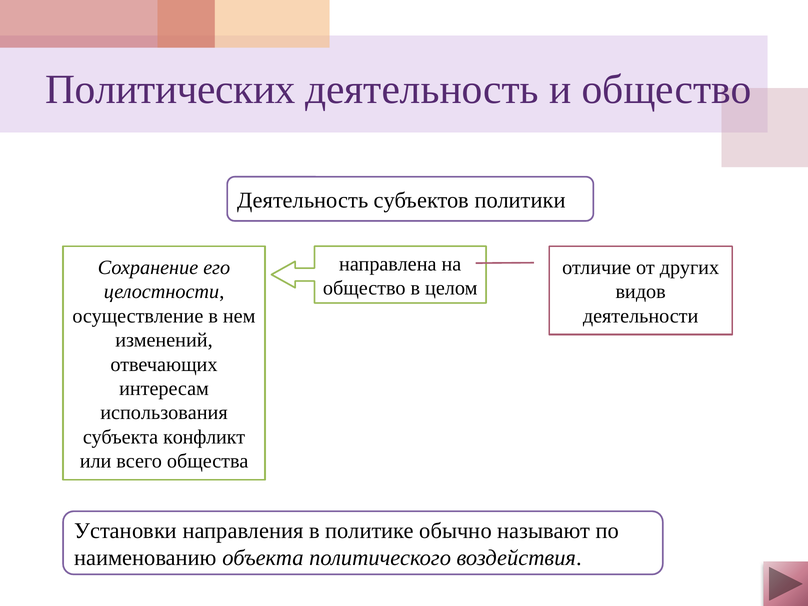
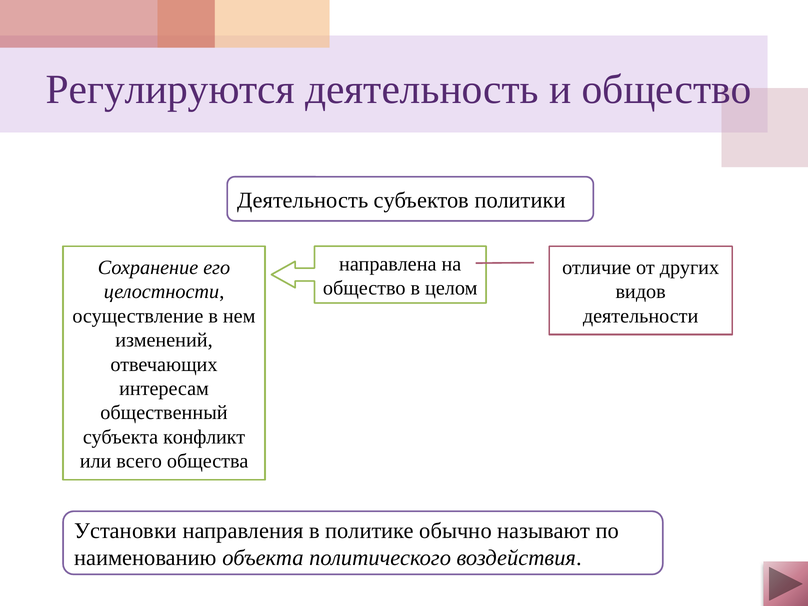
Политических: Политических -> Регулируются (170, 89)
использования: использования -> общественный (164, 413)
